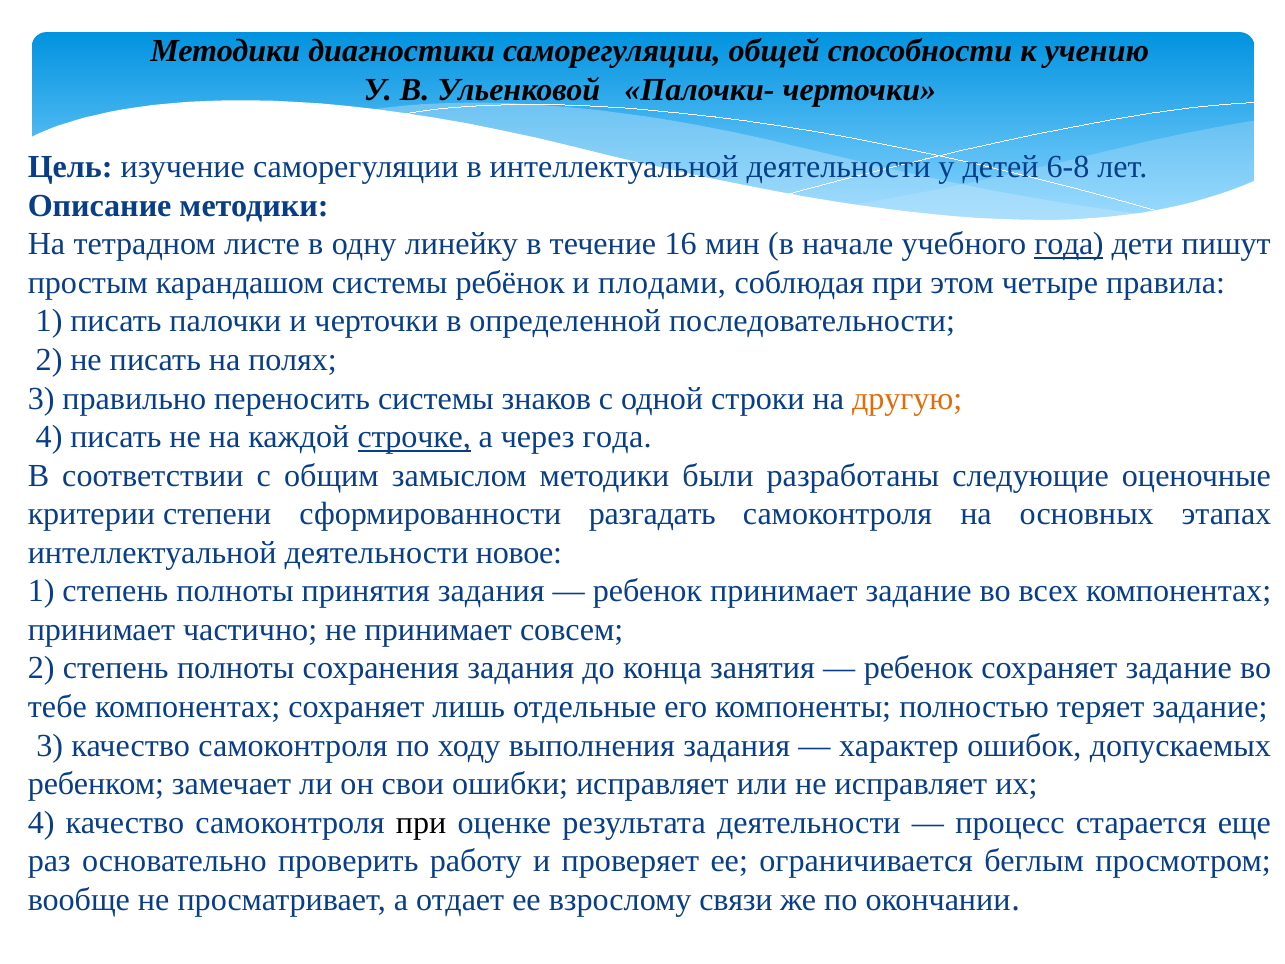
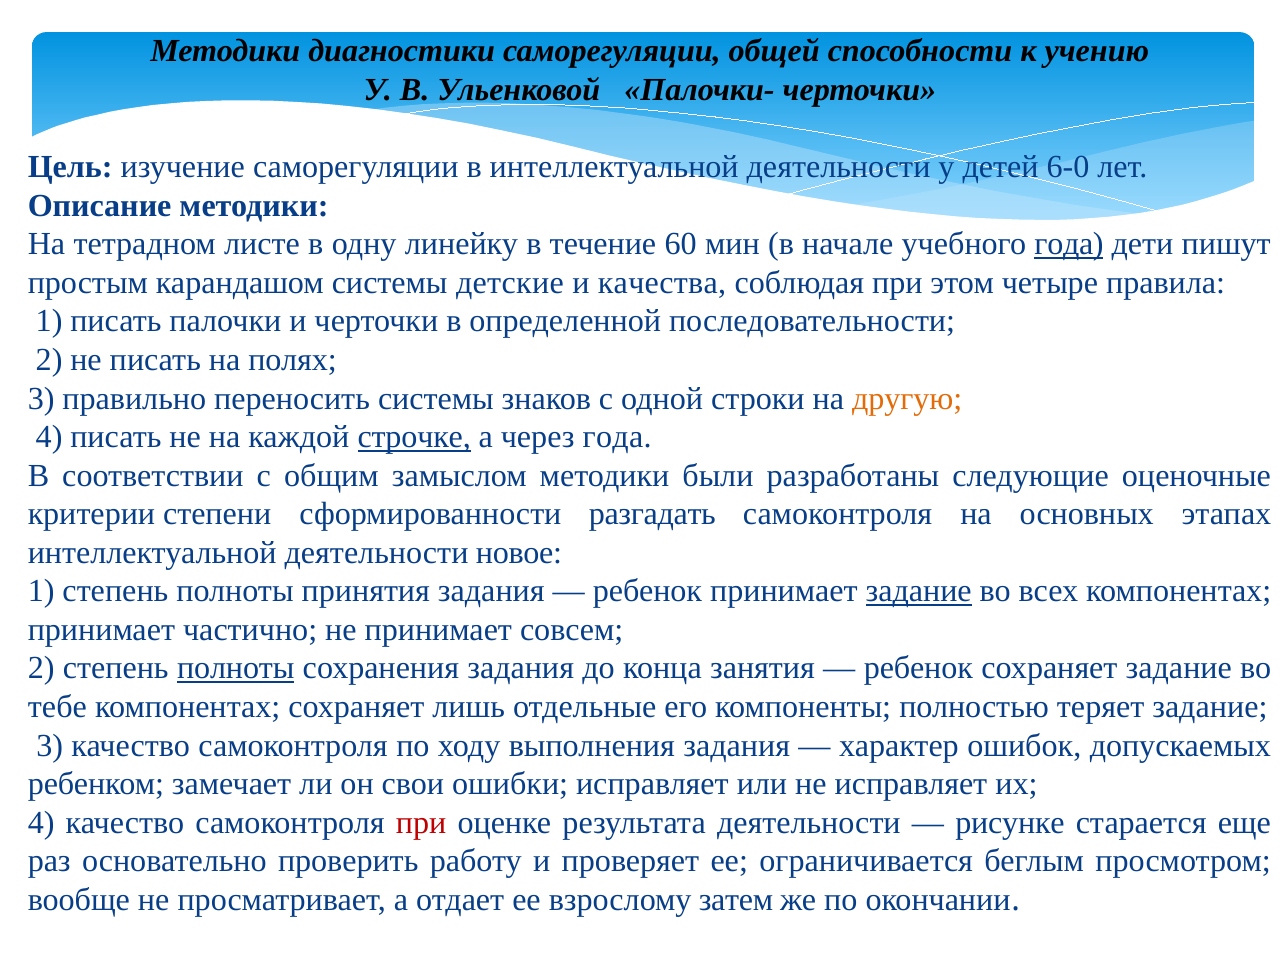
6-8: 6-8 -> 6-0 (1068, 167)
16: 16 -> 60 (681, 244)
ребёнок: ребёнок -> детские (510, 283)
плодами: плодами -> качества (662, 283)
задание underline: none -> present (919, 591)
полноты underline: none -> present (236, 668)
при colour: black -> red (421, 822)
процесс: процесс -> рисунке (1010, 822)
связи: связи -> затем (736, 899)
